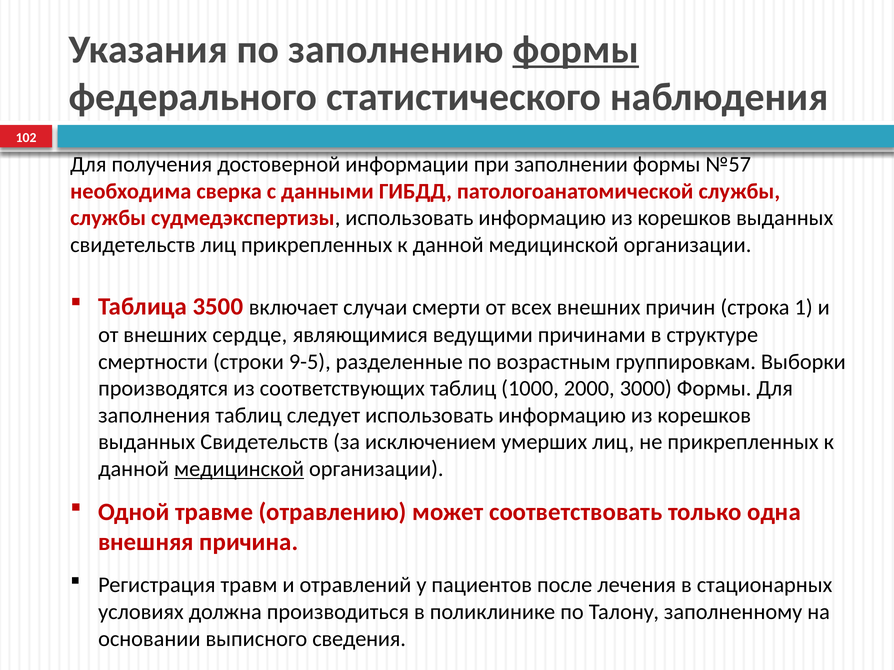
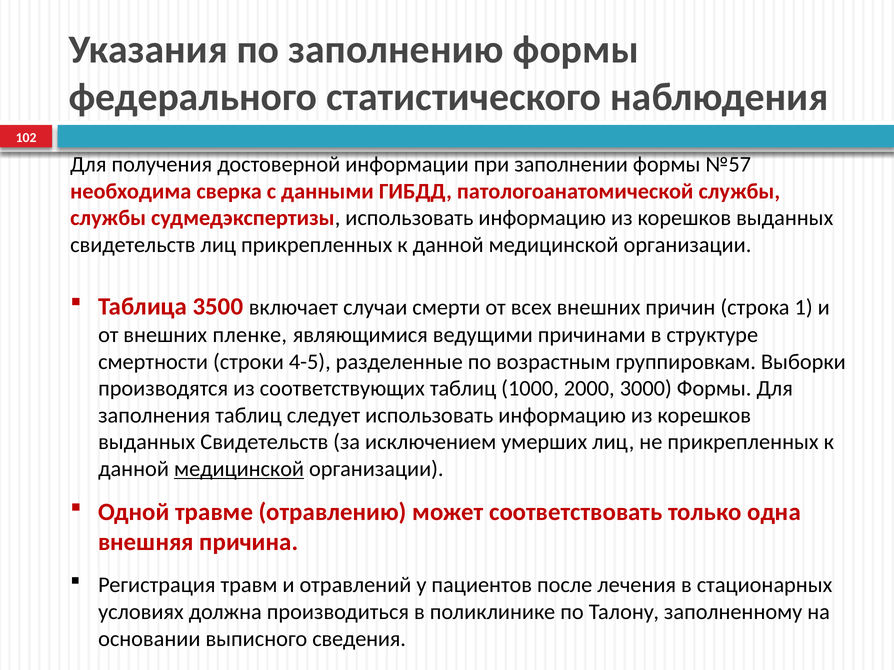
формы underline: present -> none (576, 50)
сердце: сердце -> пленке (250, 335)
9-5: 9-5 -> 4-5 (310, 362)
